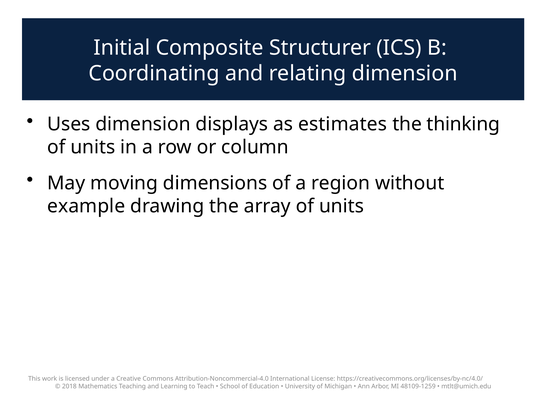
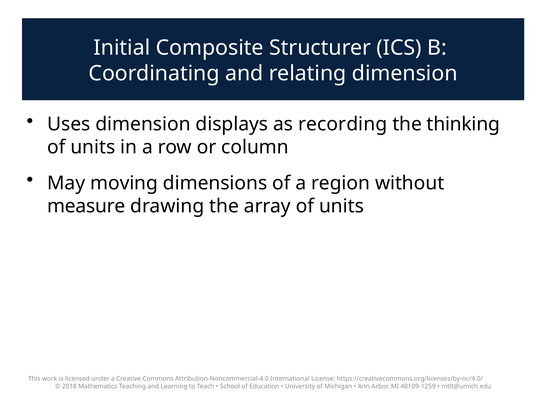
estimates: estimates -> recording (343, 124)
example: example -> measure (86, 206)
